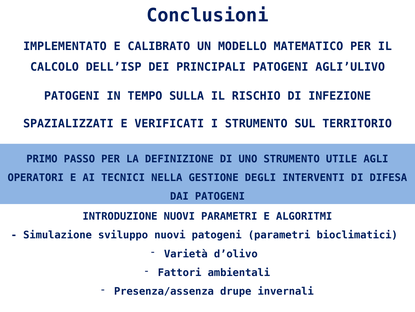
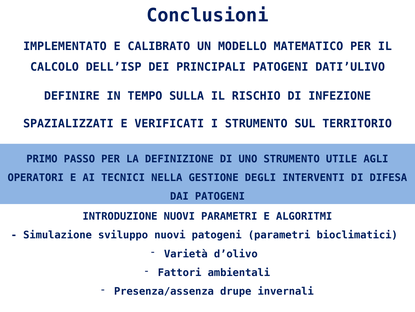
AGLI’ULIVO: AGLI’ULIVO -> DATI’ULIVO (350, 67)
PATOGENI: PATOGENI -> DEFINIRE (72, 96)
